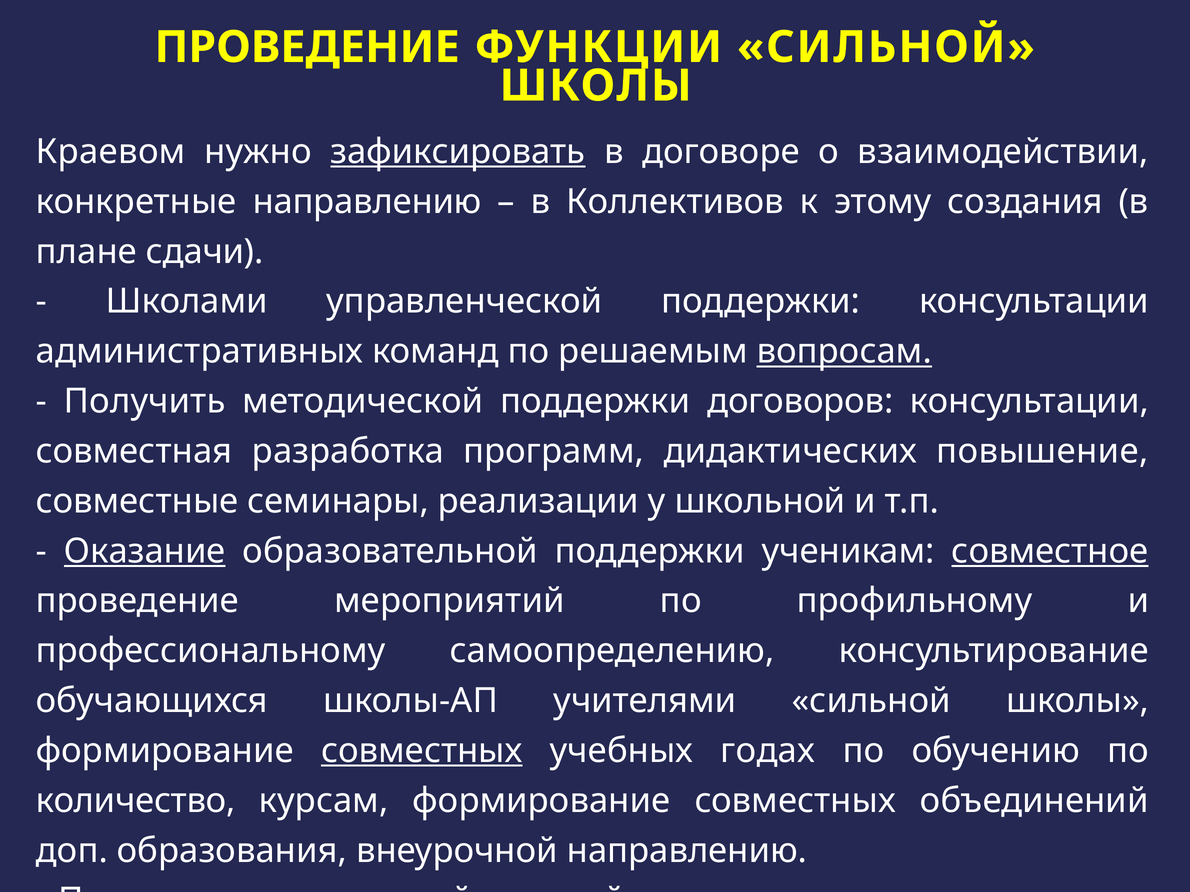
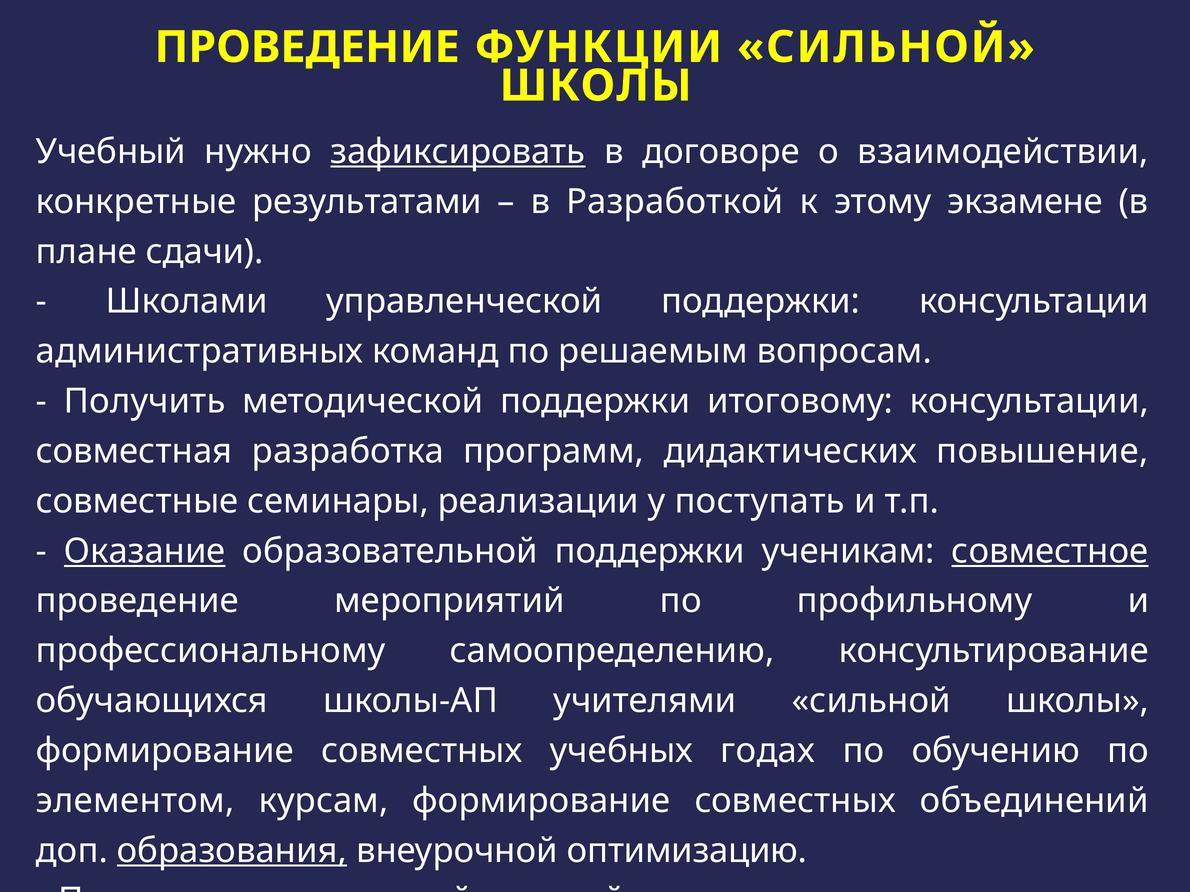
Краевом: Краевом -> Учебный (111, 152)
конкретные направлению: направлению -> результатами (367, 202)
Коллективов: Коллективов -> Разработкой (675, 202)
создания: создания -> экзамене (1025, 202)
вопросам underline: present -> none (844, 352)
договоров: договоров -> итоговому (800, 402)
школьной: школьной -> поступать (760, 501)
совместных underline: present -> none (422, 751)
количество: количество -> элементом (135, 801)
образования underline: none -> present (232, 851)
внеурочной направлению: направлению -> оптимизацию (687, 851)
